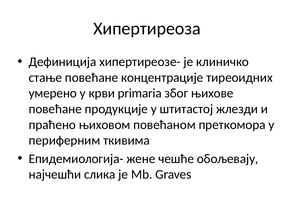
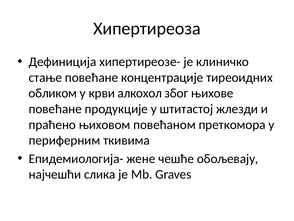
умерено: умерено -> обликом (53, 93)
primaria: primaria -> алкохол (140, 93)
